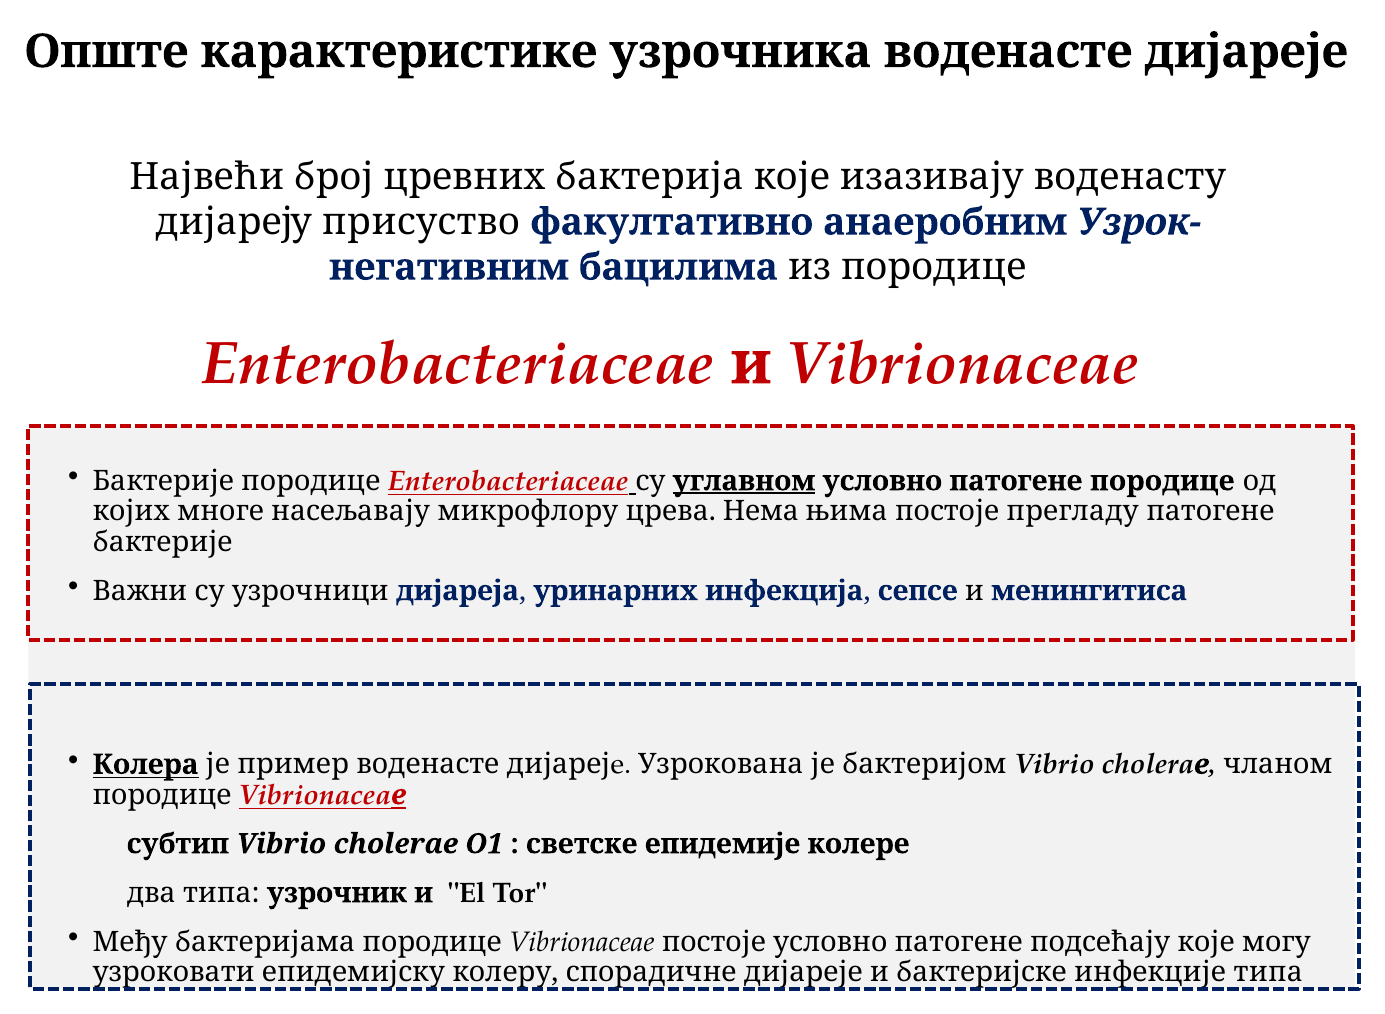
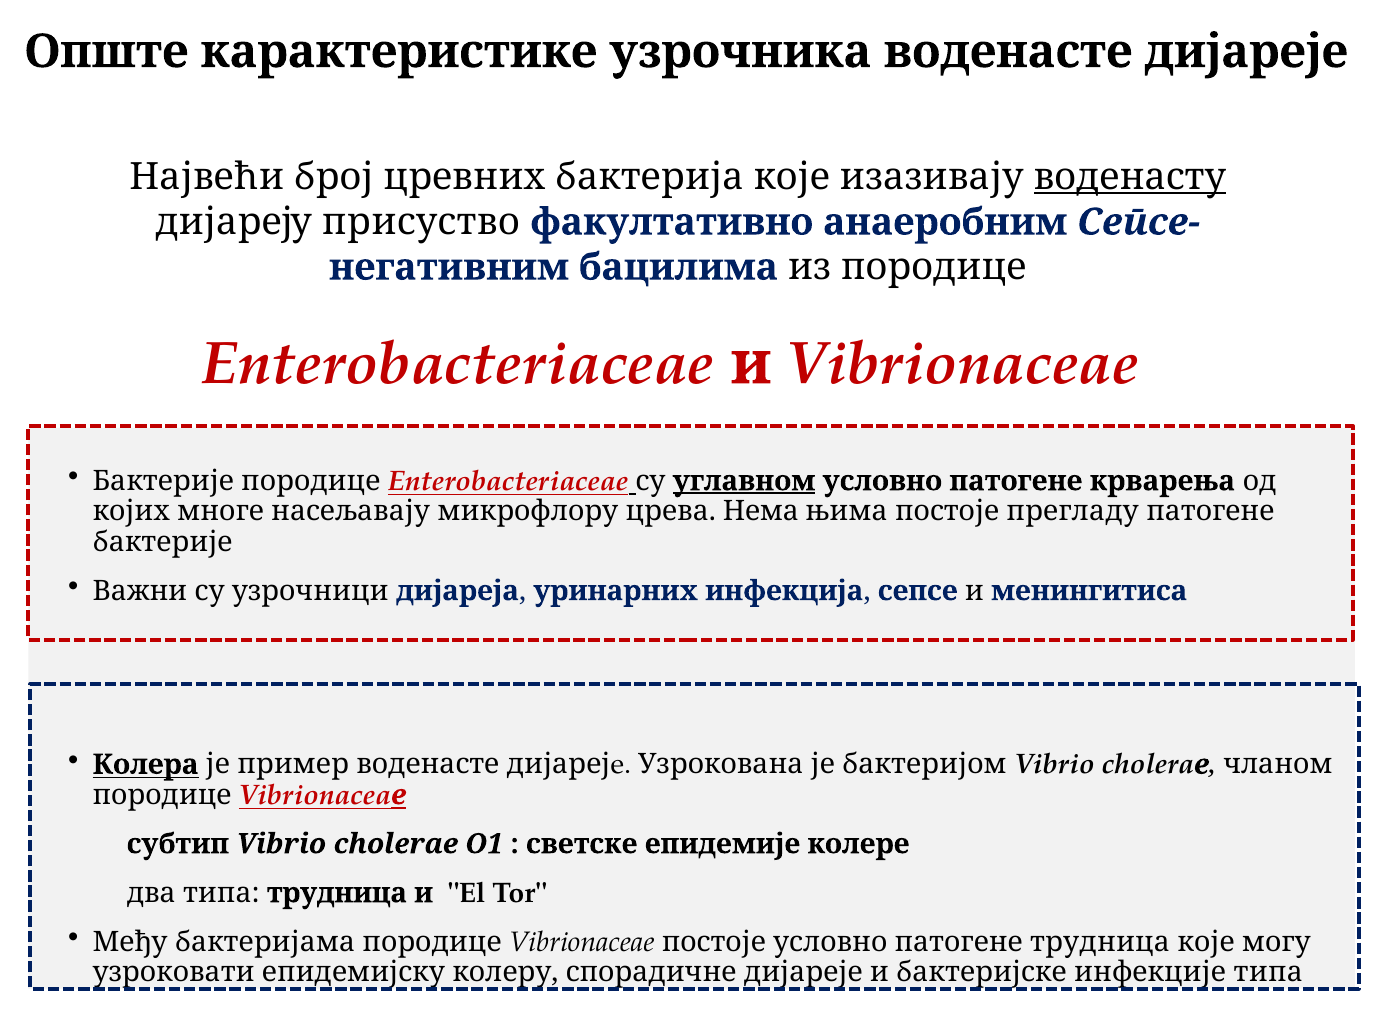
воденасту underline: none -> present (1130, 177)
Узрок-: Узрок- -> Сепсе- (1139, 222)
патогене породице: породице -> крварења (1162, 481)
типа узрочник: узрочник -> трудница (337, 894)
патогене подсећају: подсећају -> трудница (1100, 943)
